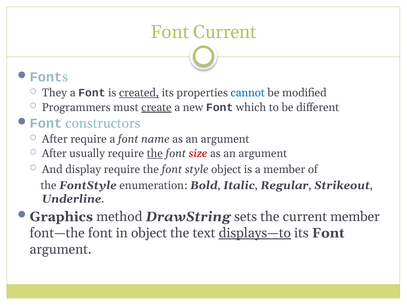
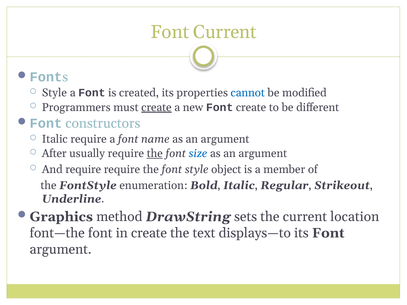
They: They -> Style (54, 93)
created underline: present -> none (139, 93)
Font which: which -> create (251, 107)
After: After -> Italic (55, 139)
size colour: red -> blue (198, 154)
And display: display -> require (83, 170)
current member: member -> location (355, 217)
in object: object -> create (149, 233)
displays—to underline: present -> none (255, 233)
